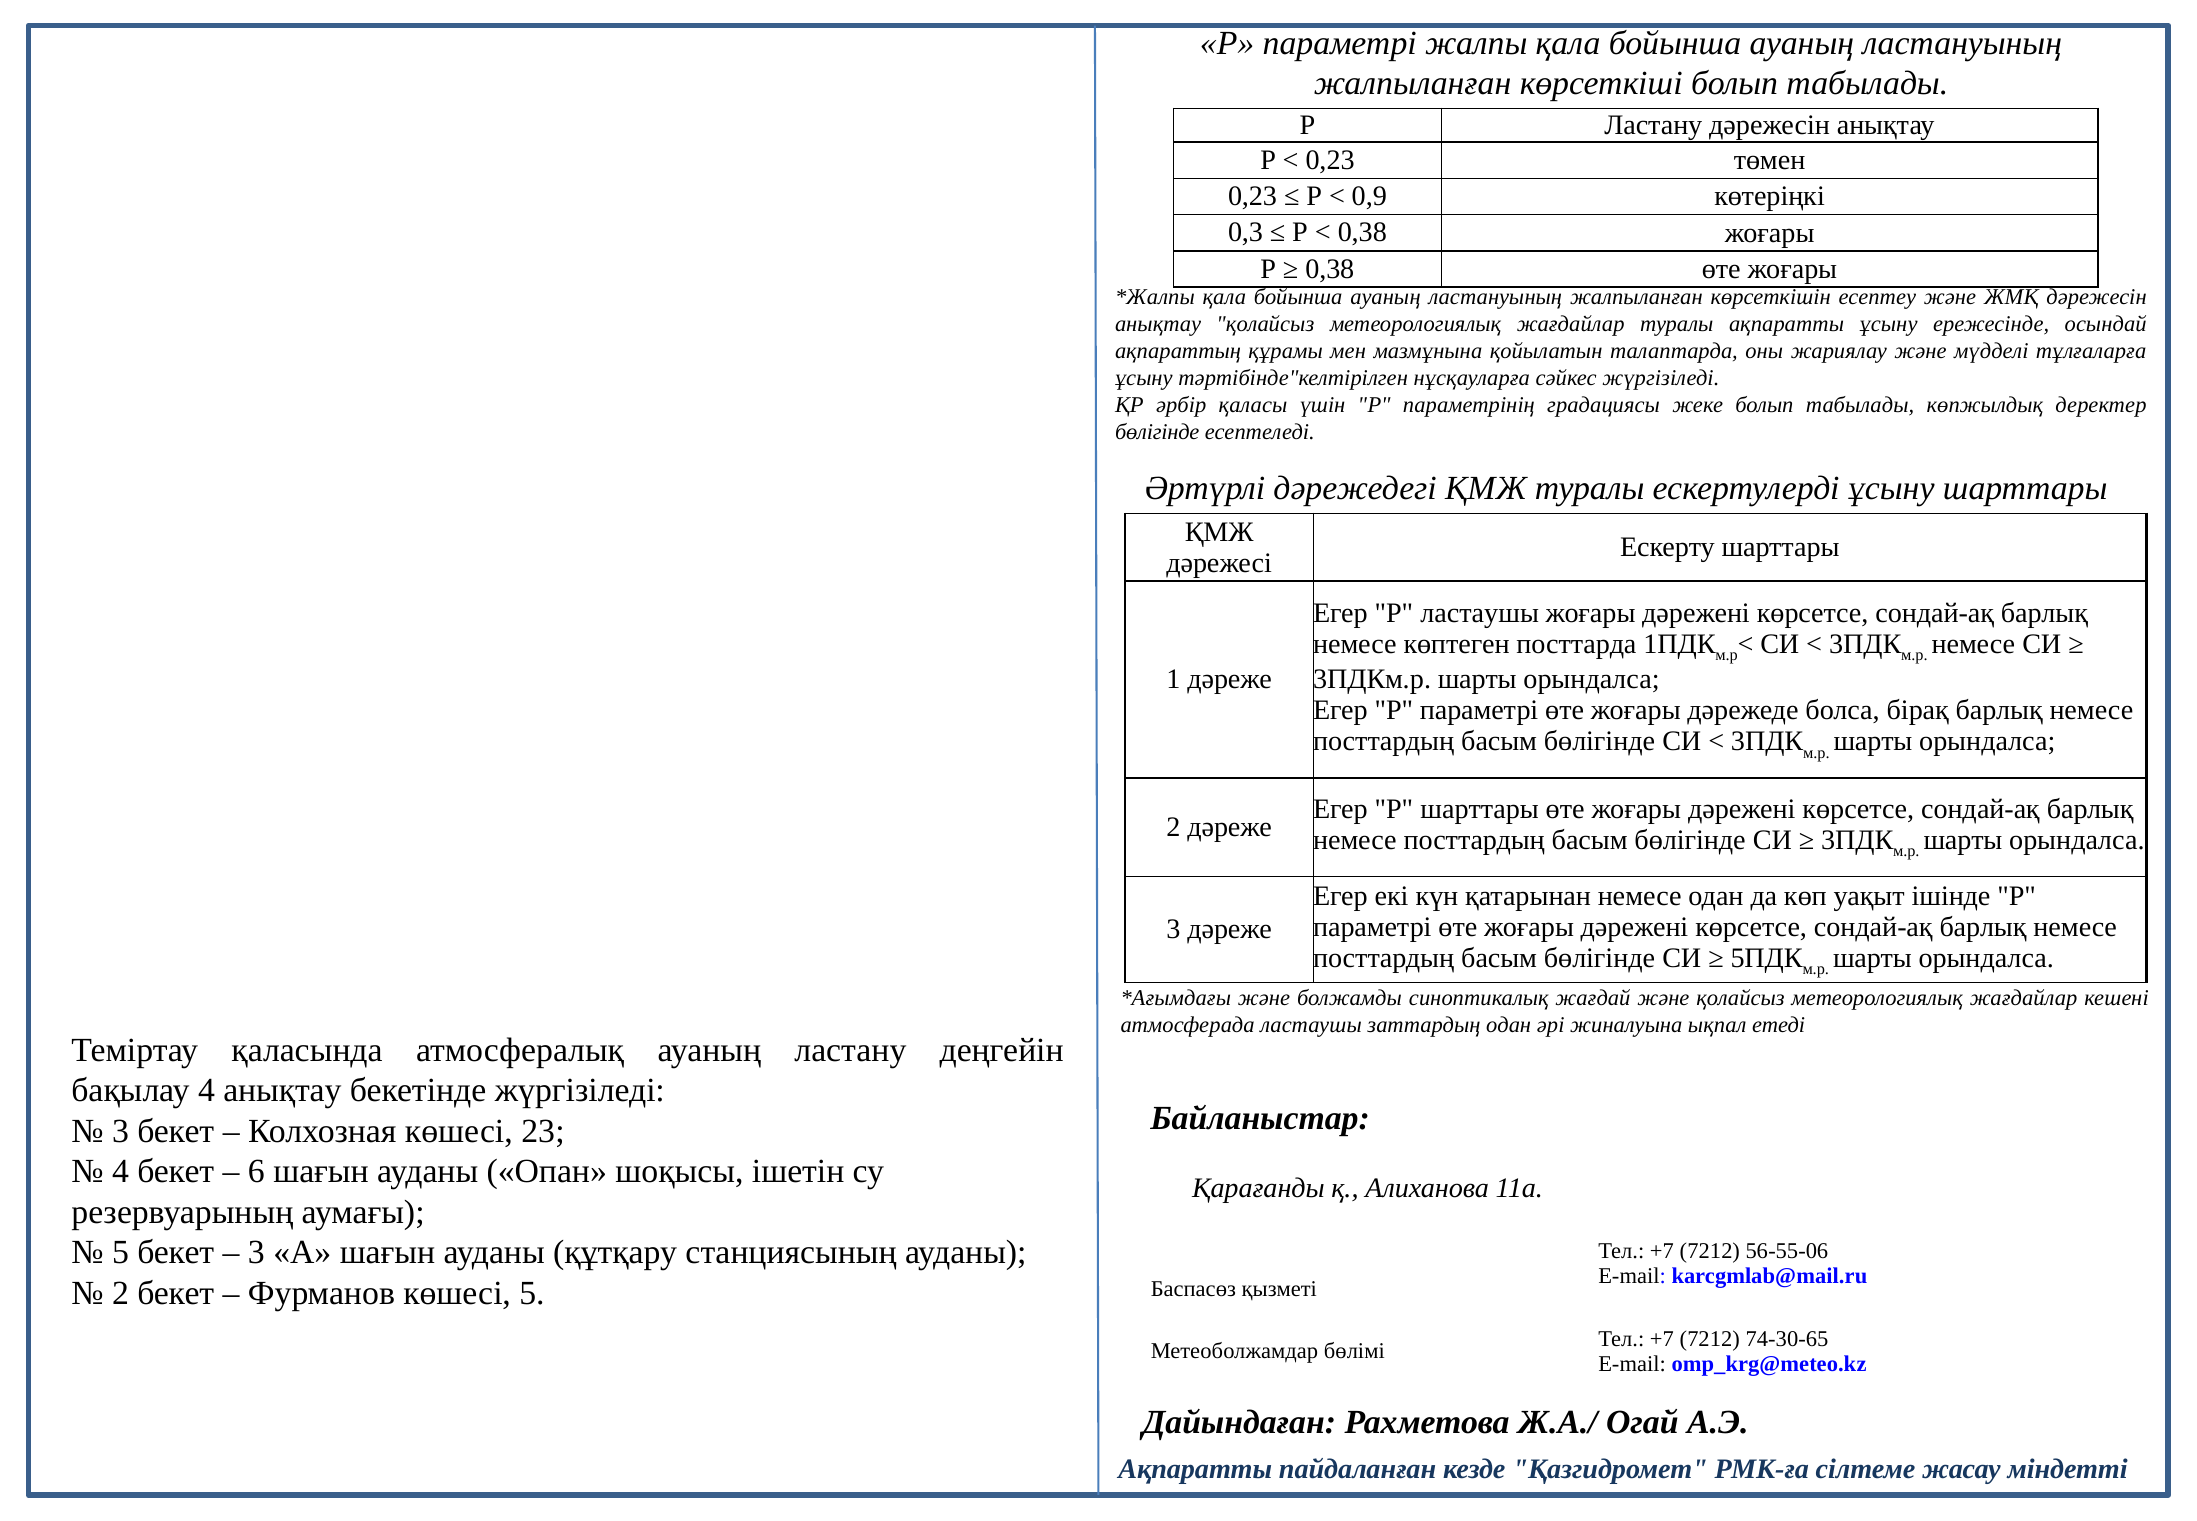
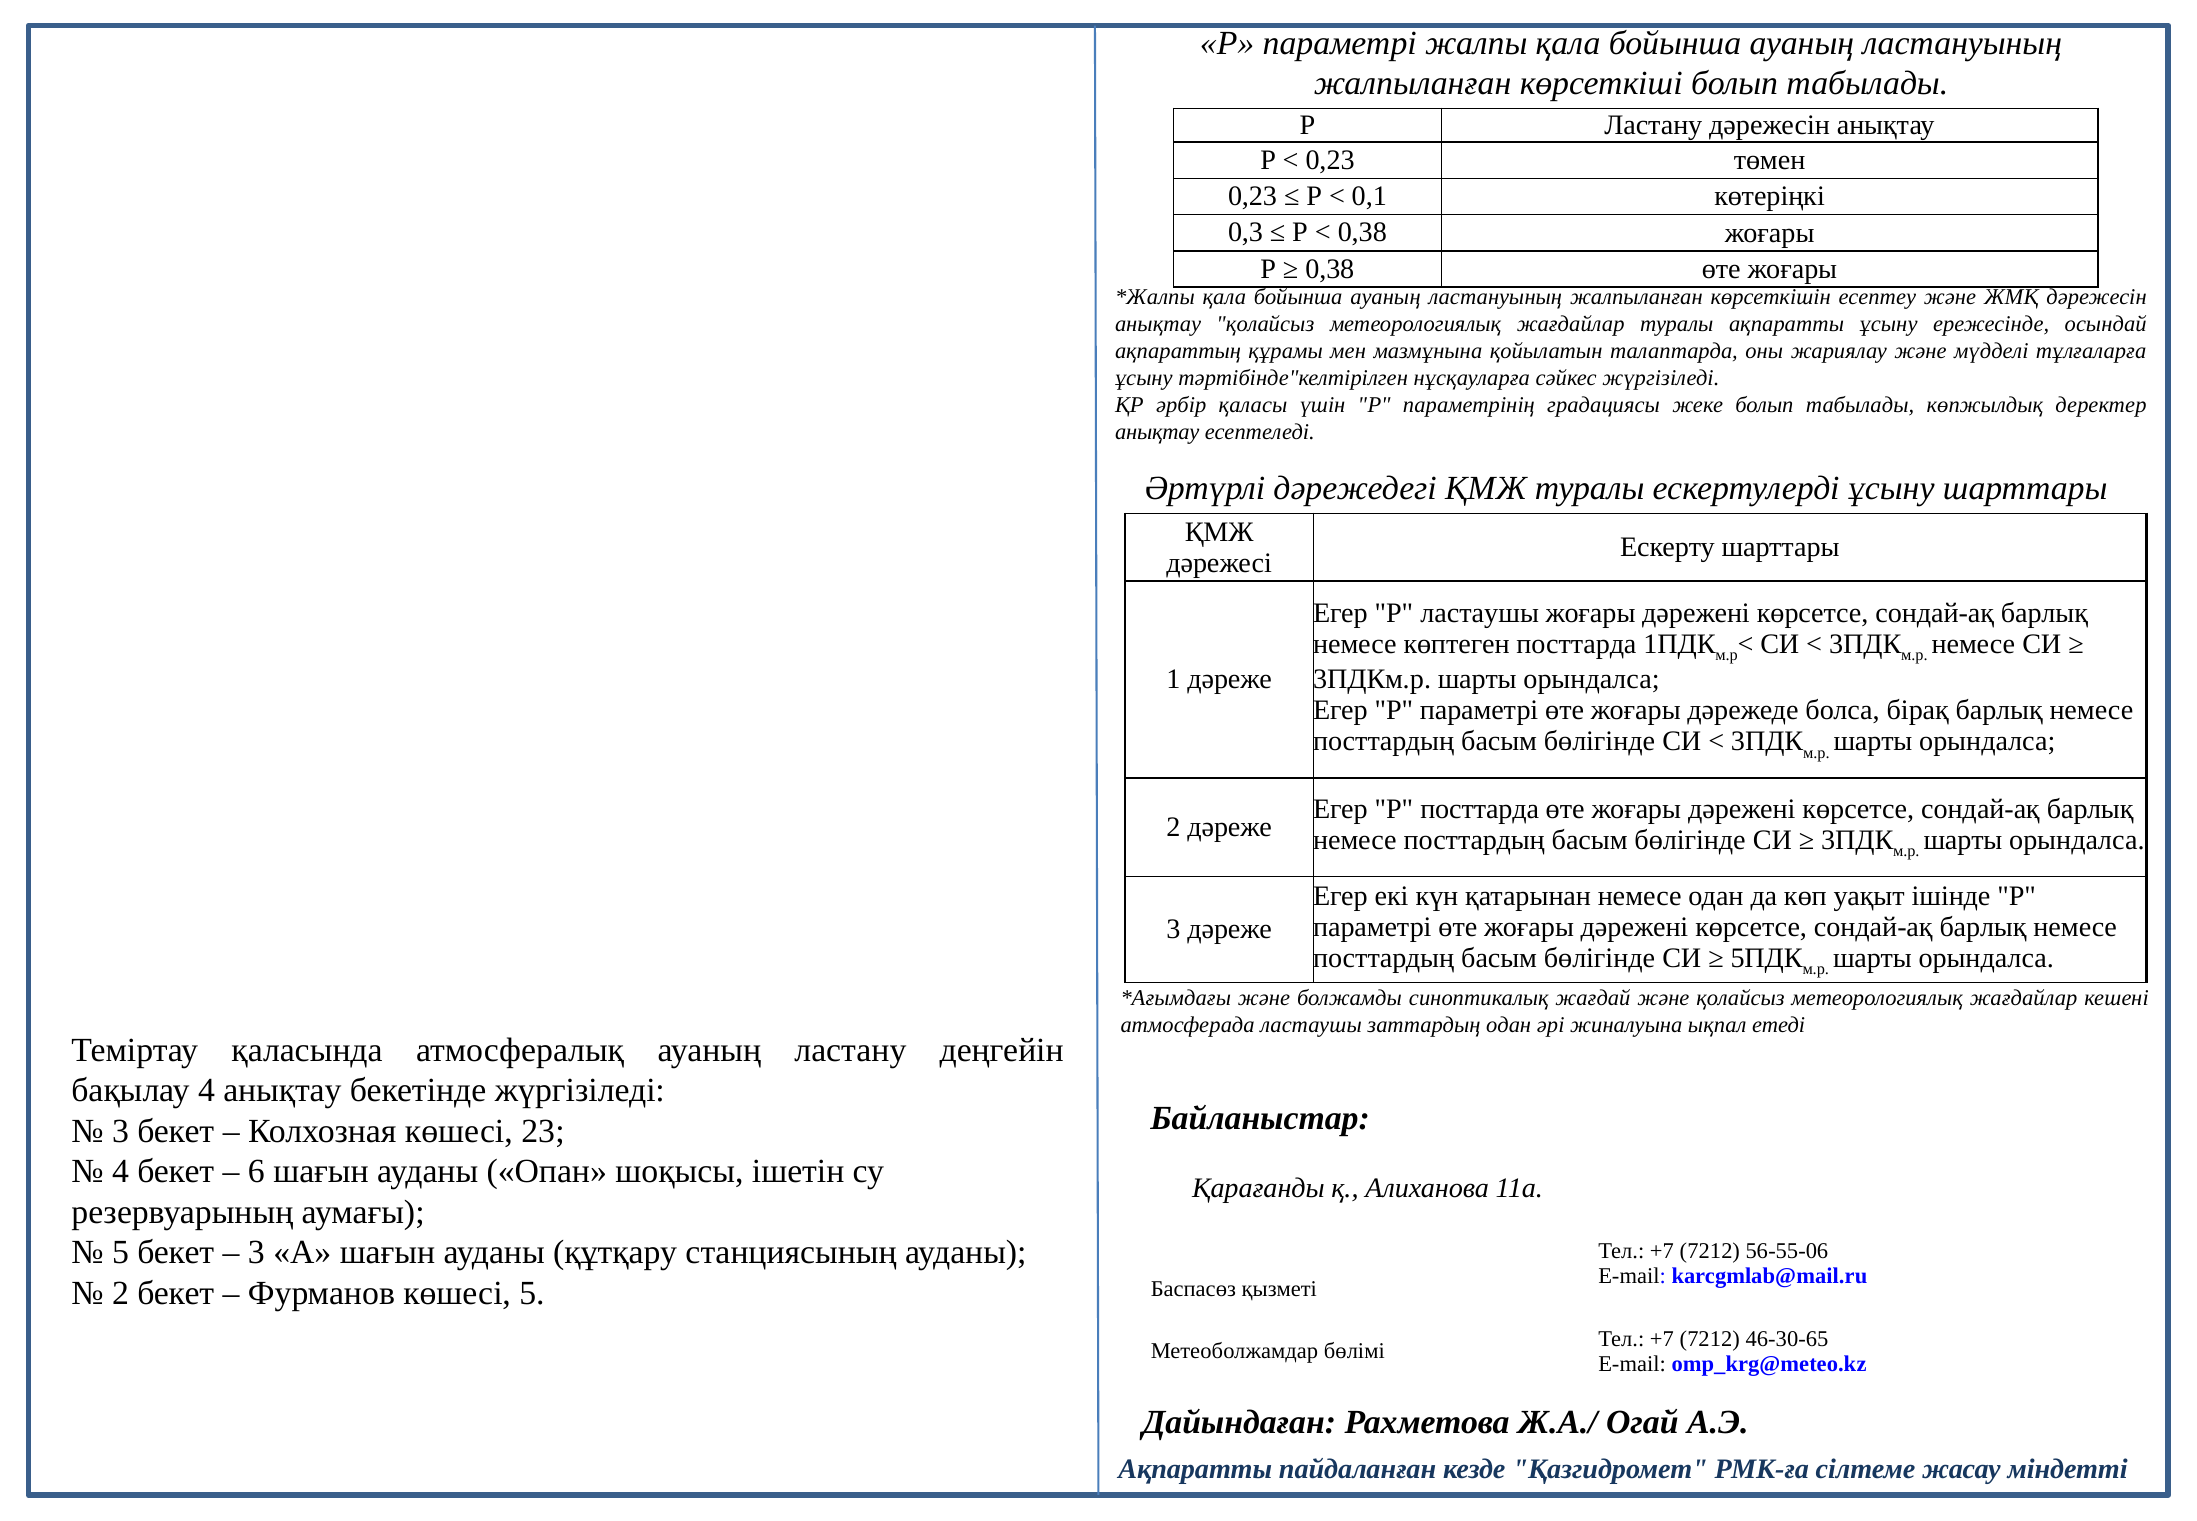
0,9: 0,9 -> 0,1 (1369, 196)
бөлігінде: бөлігінде -> анықтау (1157, 432)
Р шарттары: шарттары -> посттарда (1480, 809)
74-30-65: 74-30-65 -> 46-30-65 (1787, 1339)
